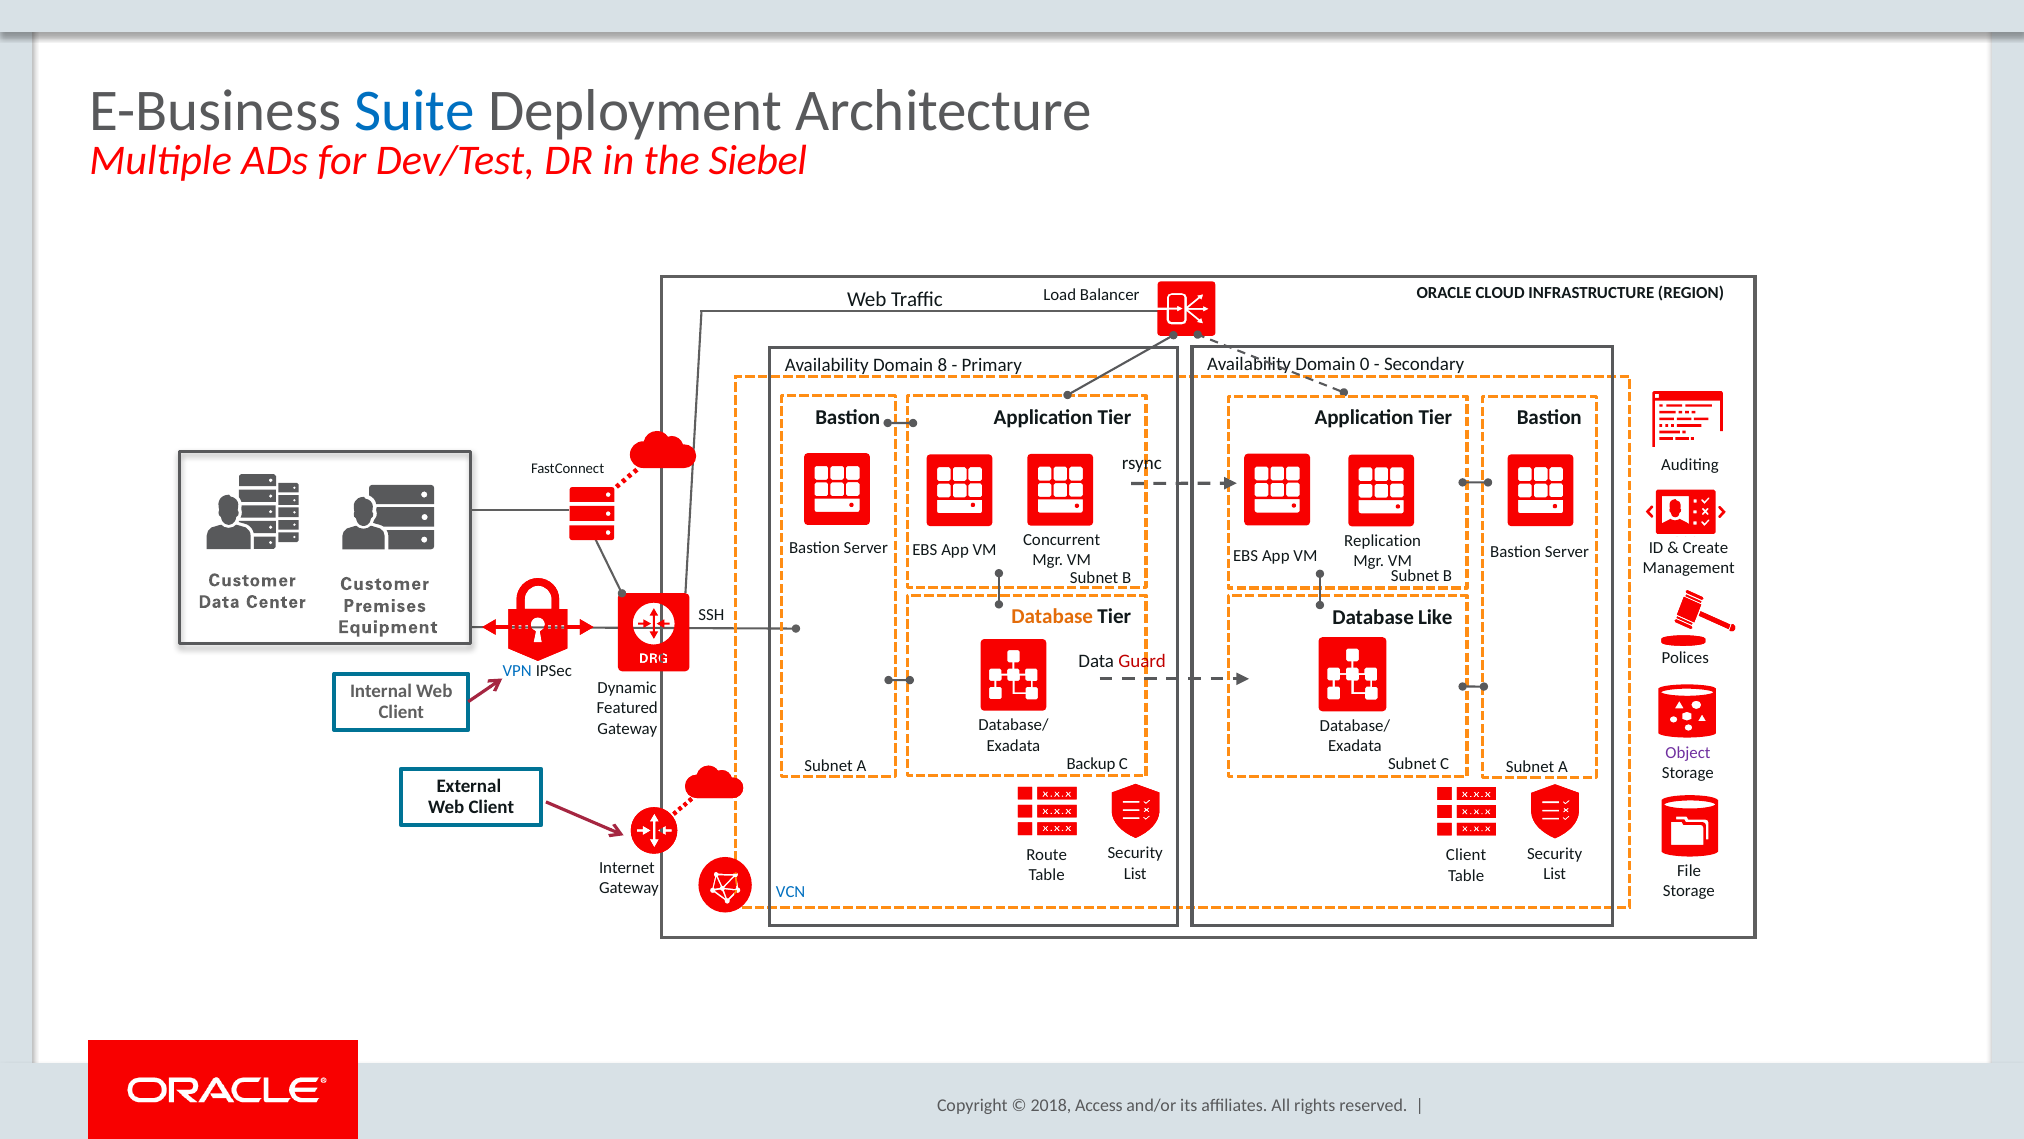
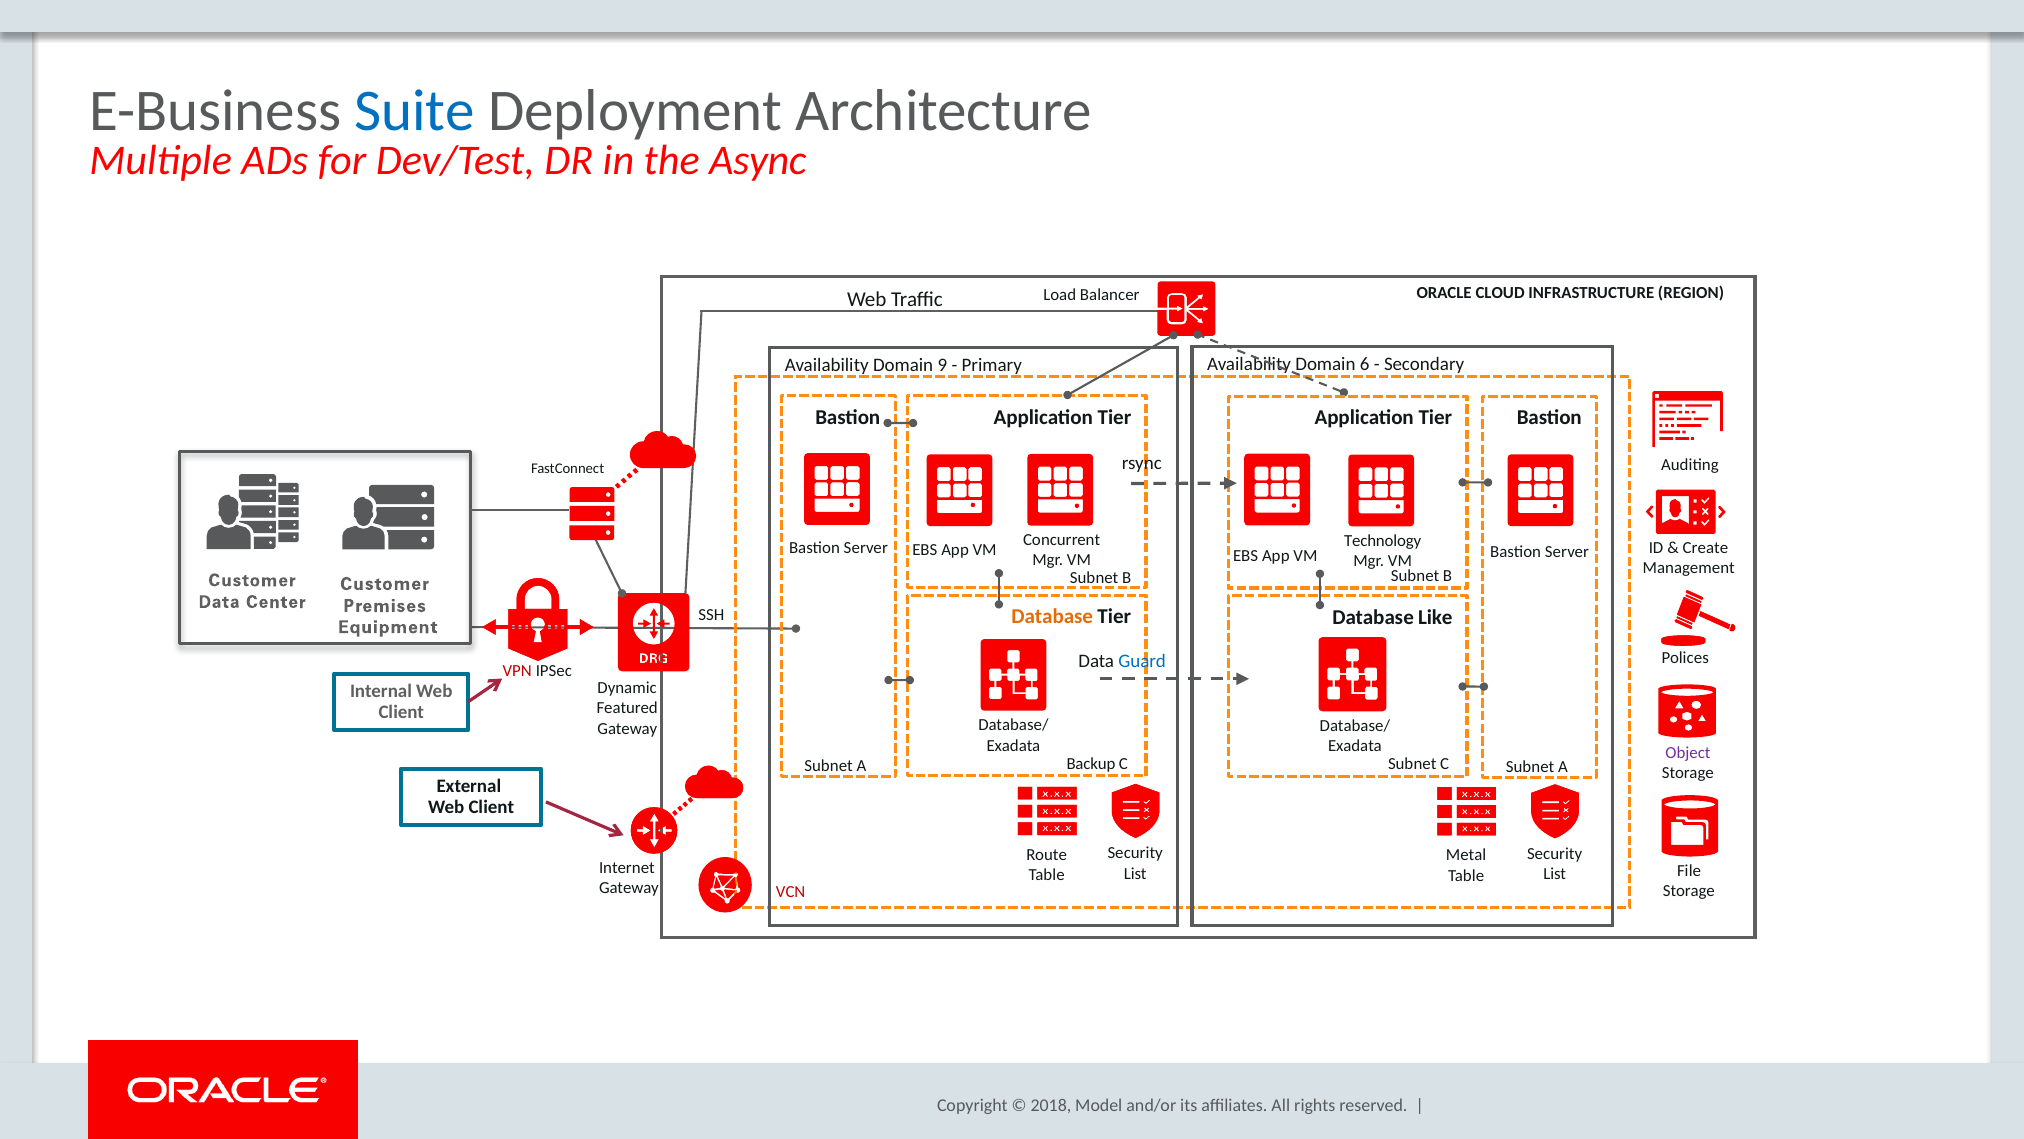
Siebel: Siebel -> Async (758, 160)
8: 8 -> 9 (942, 365)
0: 0 -> 6 (1365, 364)
Replication: Replication -> Technology (1383, 541)
Guard colour: red -> blue (1142, 661)
VPN colour: blue -> red (517, 671)
Client: Client -> Metal (1466, 855)
VCN colour: blue -> red (791, 892)
Access: Access -> Model (1099, 1105)
